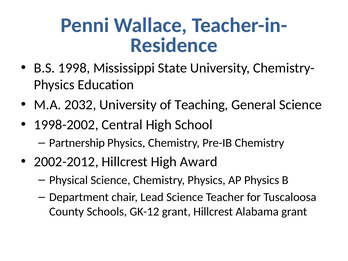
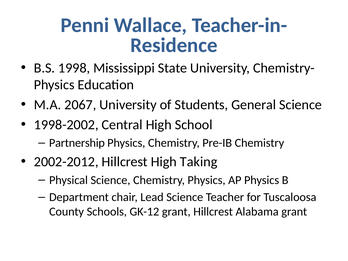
2032: 2032 -> 2067 (80, 105)
Teaching: Teaching -> Students (201, 105)
Award: Award -> Taking (199, 162)
